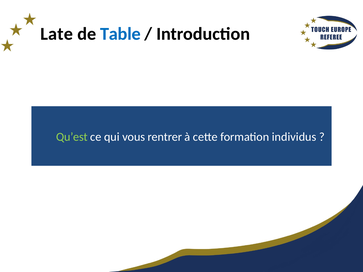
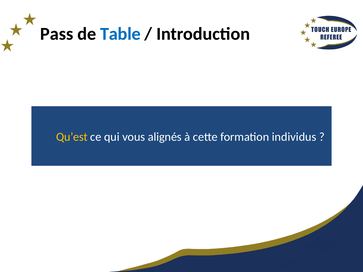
Late: Late -> Pass (57, 34)
Qu’est colour: light green -> yellow (72, 137)
rentrer: rentrer -> alignés (165, 137)
